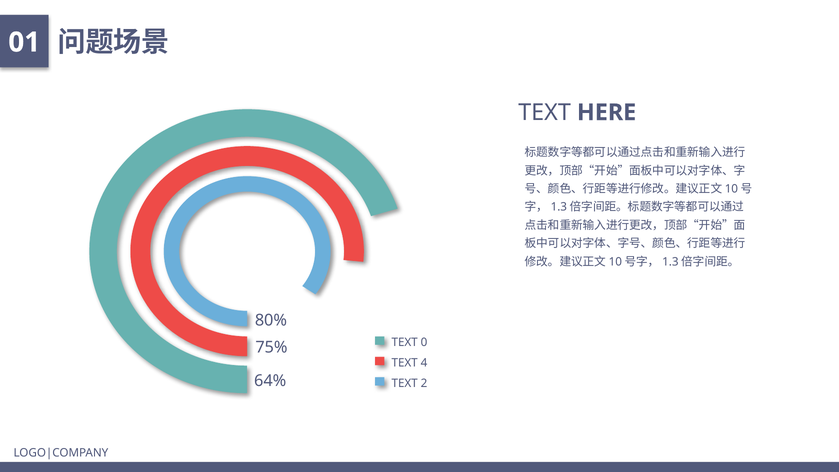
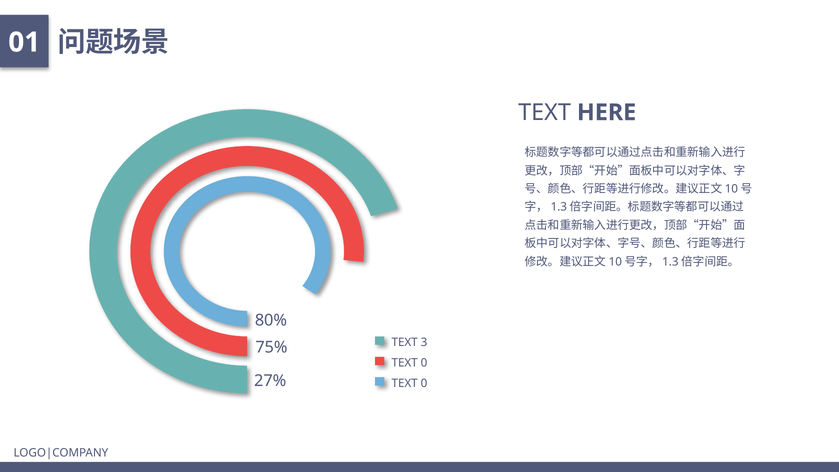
0: 0 -> 3 (424, 342)
4: 4 -> 0 (424, 363)
64%: 64% -> 27% (270, 381)
2: 2 -> 0 (424, 383)
